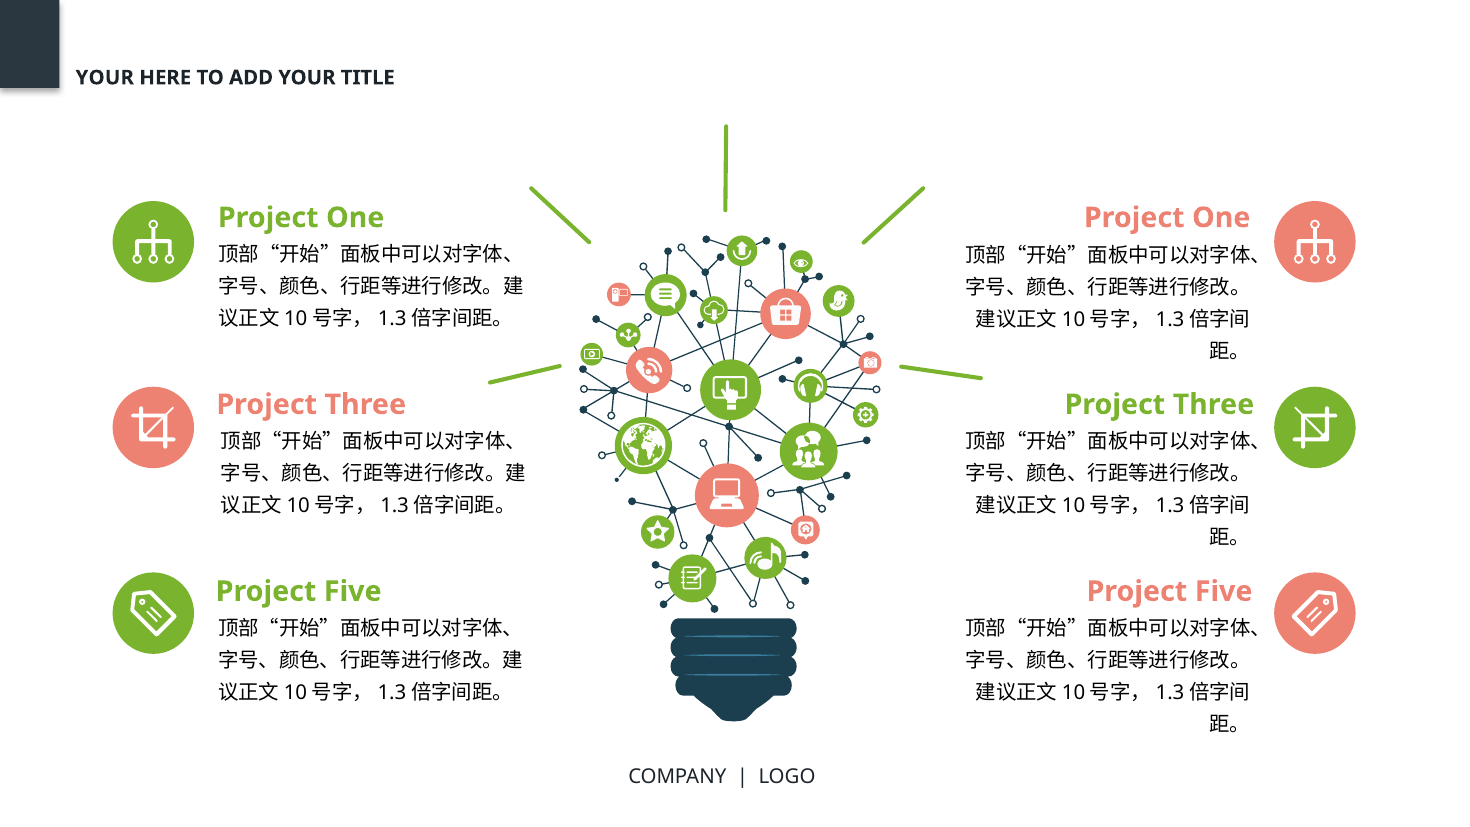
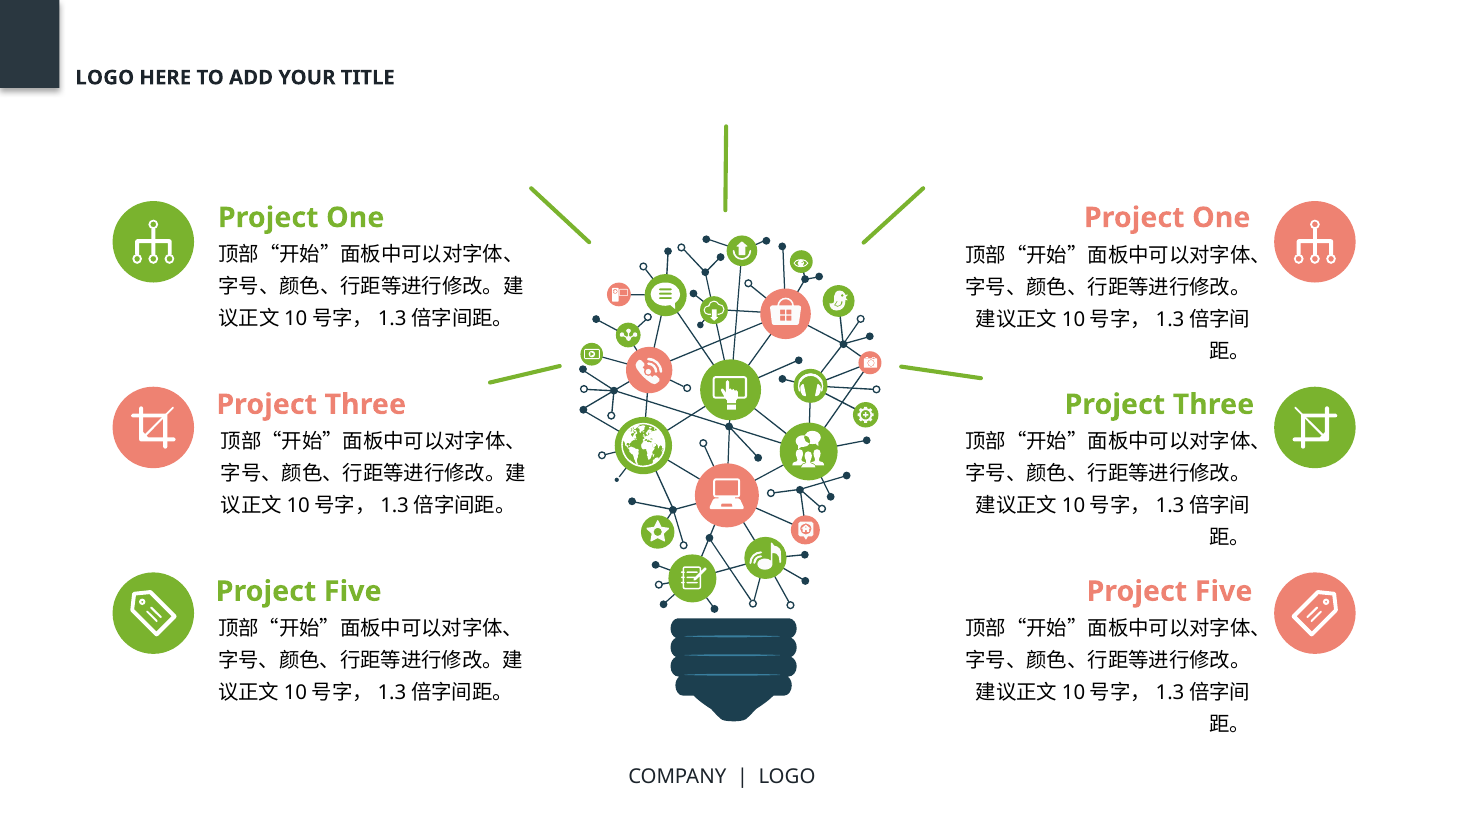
YOUR: YOUR -> LOGO (105, 78)
